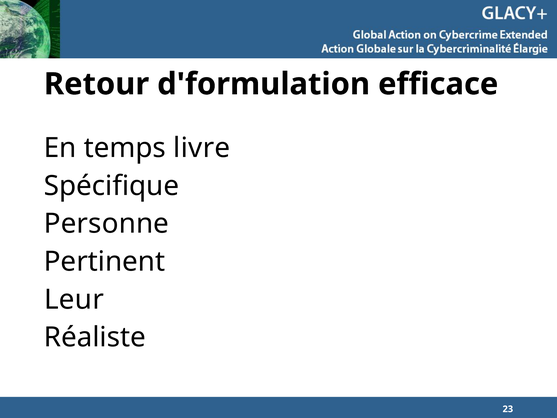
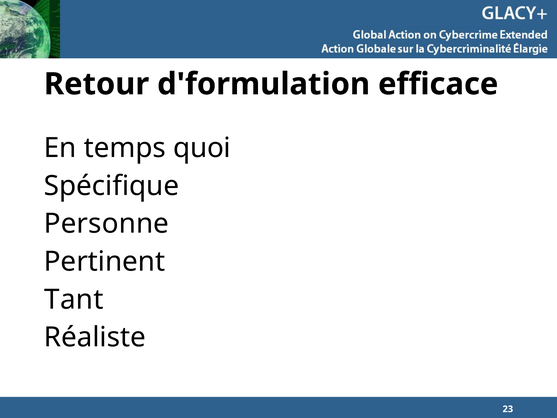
livre: livre -> quoi (202, 148)
Leur: Leur -> Tant (74, 299)
